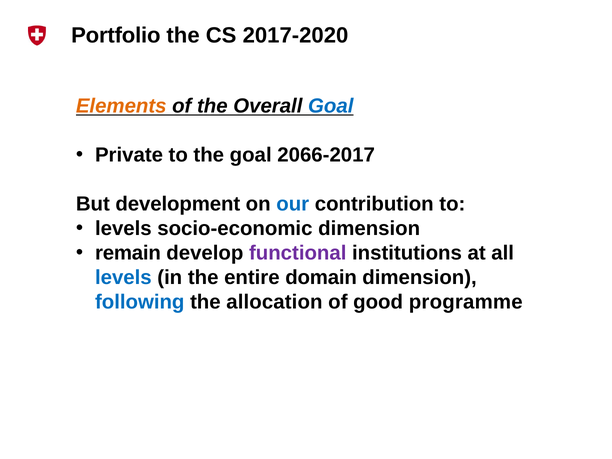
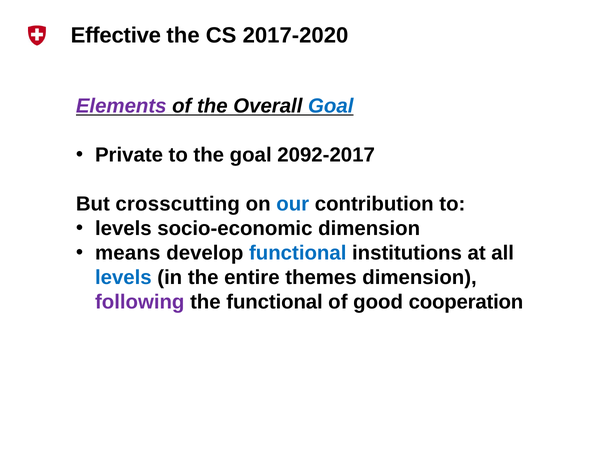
Portfolio: Portfolio -> Effective (116, 35)
Elements colour: orange -> purple (121, 106)
2066-2017: 2066-2017 -> 2092-2017 (326, 155)
development: development -> crosscutting (178, 204)
remain: remain -> means (128, 253)
functional colour: purple -> blue (298, 253)
domain: domain -> themes (321, 277)
following colour: blue -> purple (140, 302)
the allocation: allocation -> functional (275, 302)
programme: programme -> cooperation (466, 302)
